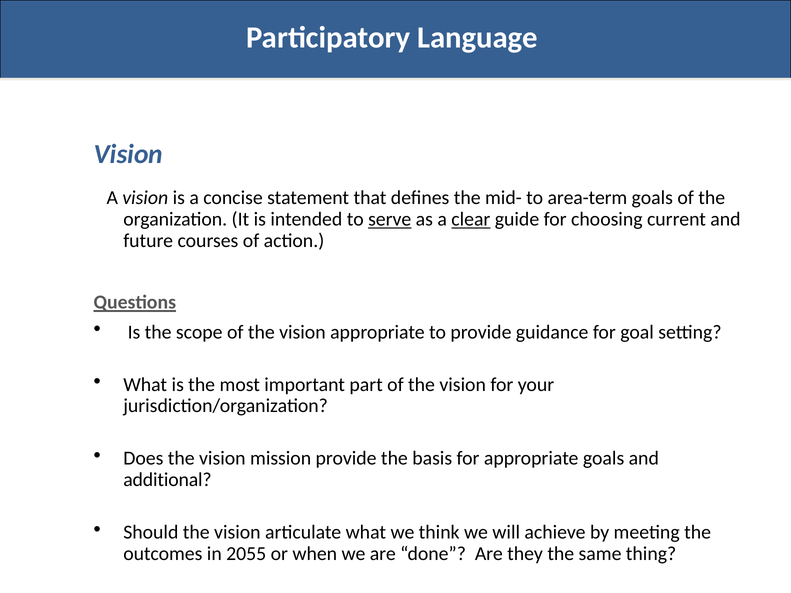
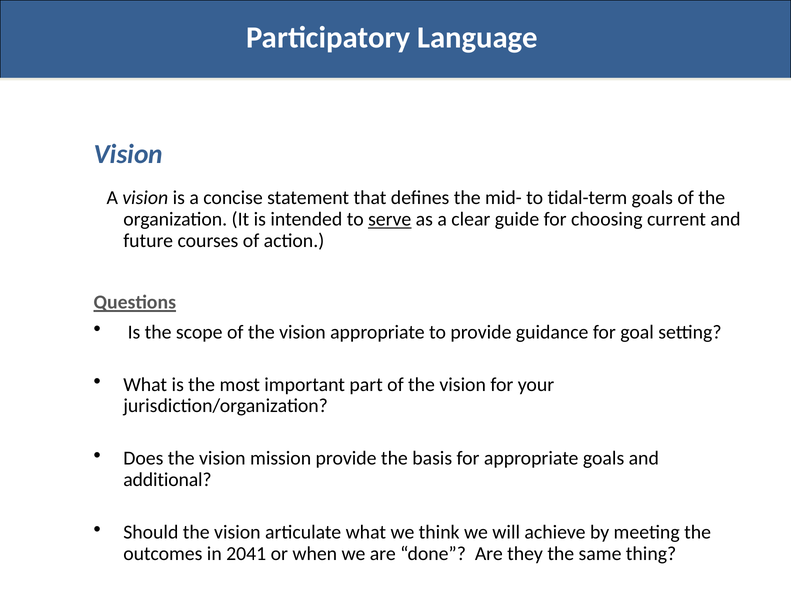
area-term: area-term -> tidal-term (587, 198)
clear underline: present -> none (471, 220)
2055: 2055 -> 2041 (246, 554)
